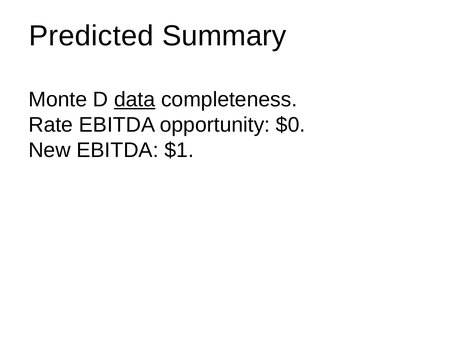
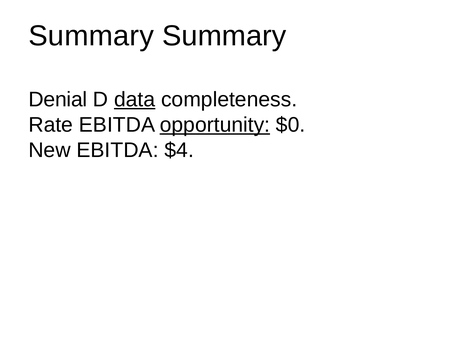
Predicted: Predicted -> Summary (91, 36)
Monte: Monte -> Denial (58, 100)
opportunity underline: none -> present (215, 125)
$1: $1 -> $4 (179, 150)
